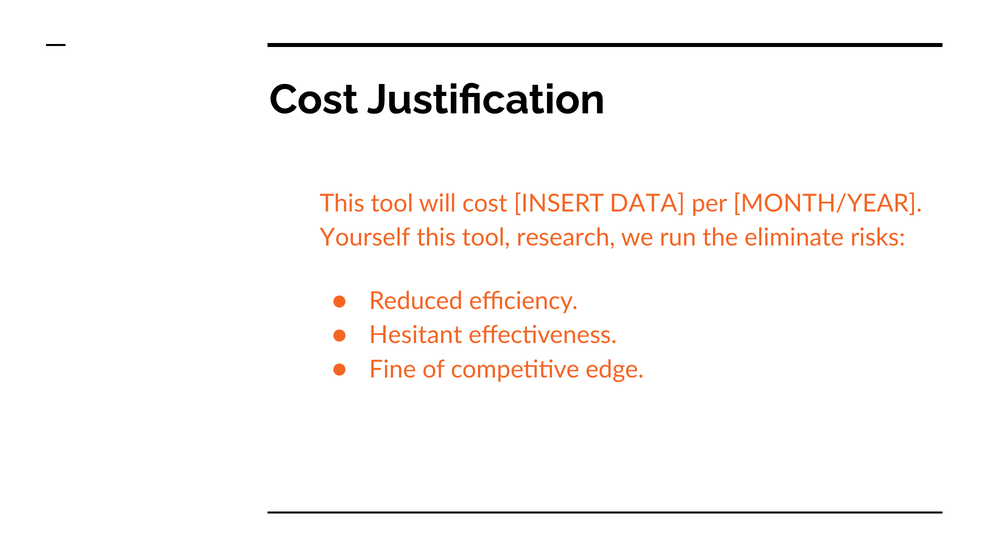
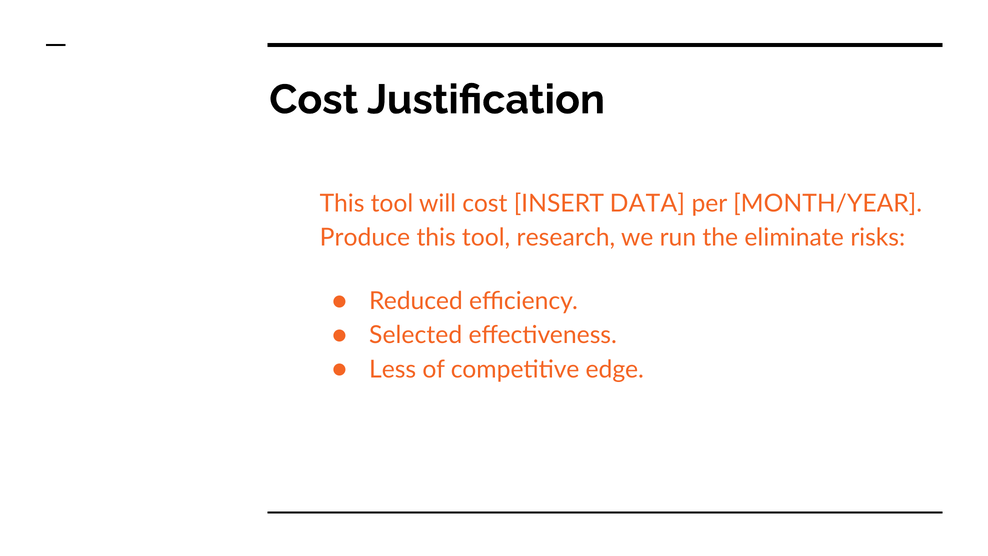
Yourself: Yourself -> Produce (365, 237)
Hesitant: Hesitant -> Selected (416, 335)
Fine: Fine -> Less (393, 369)
